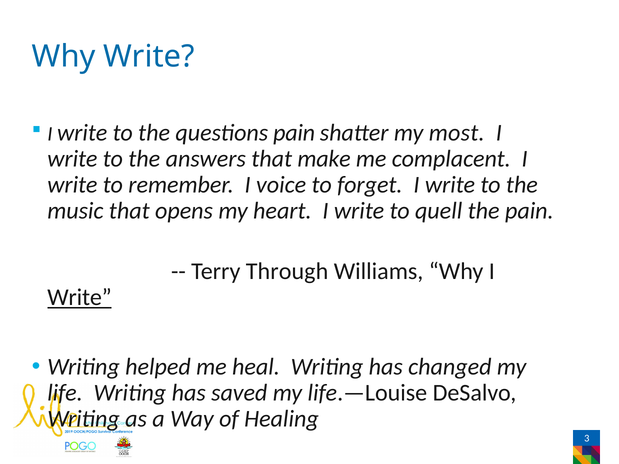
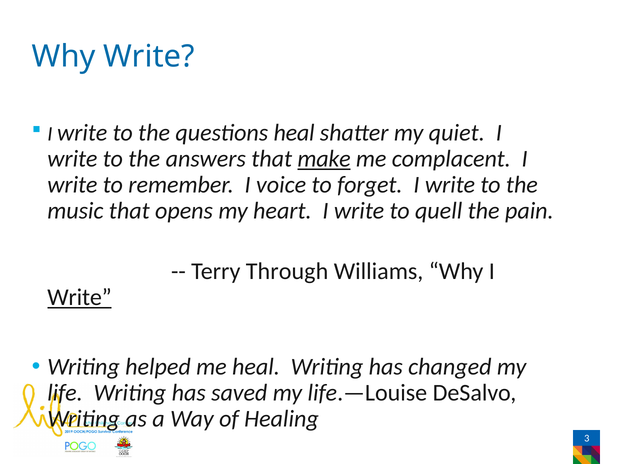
questions pain: pain -> heal (294, 133)
most: most -> quiet (457, 133)
make underline: none -> present (324, 159)
